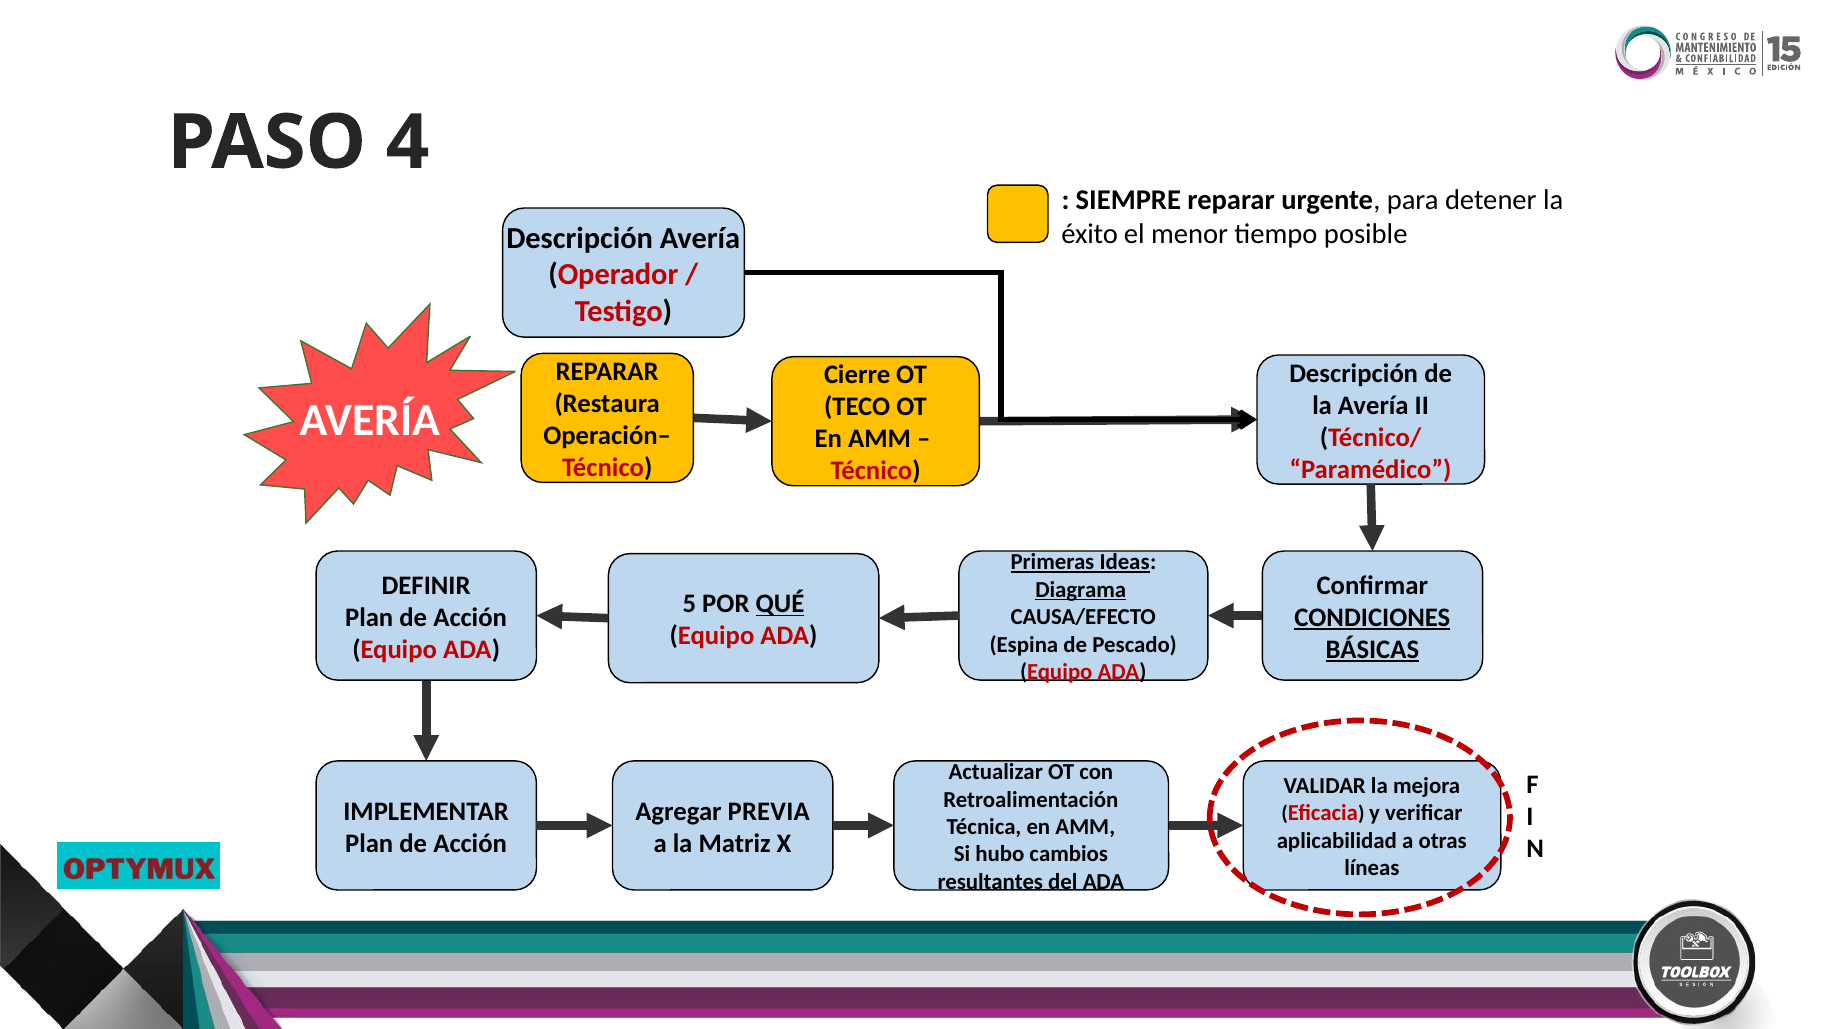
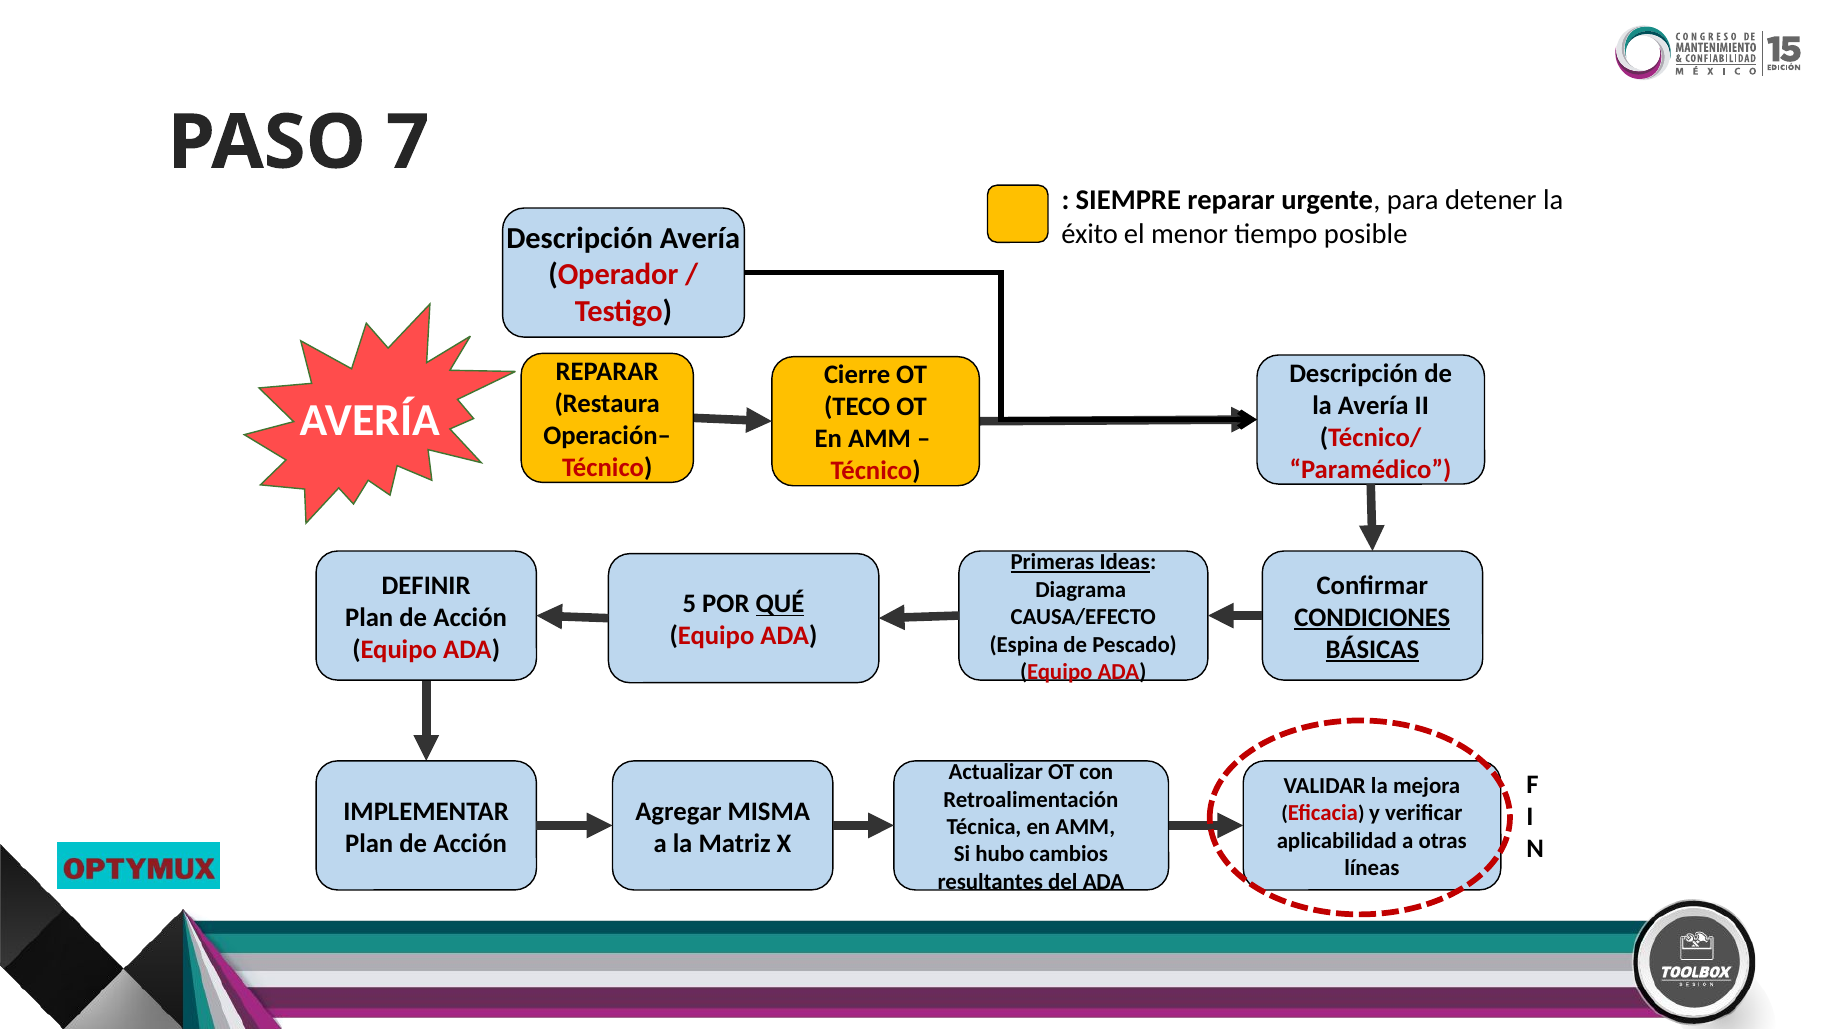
4: 4 -> 7 (408, 143)
Diagrama underline: present -> none (1081, 590)
PREVIA: PREVIA -> MISMA (769, 811)
